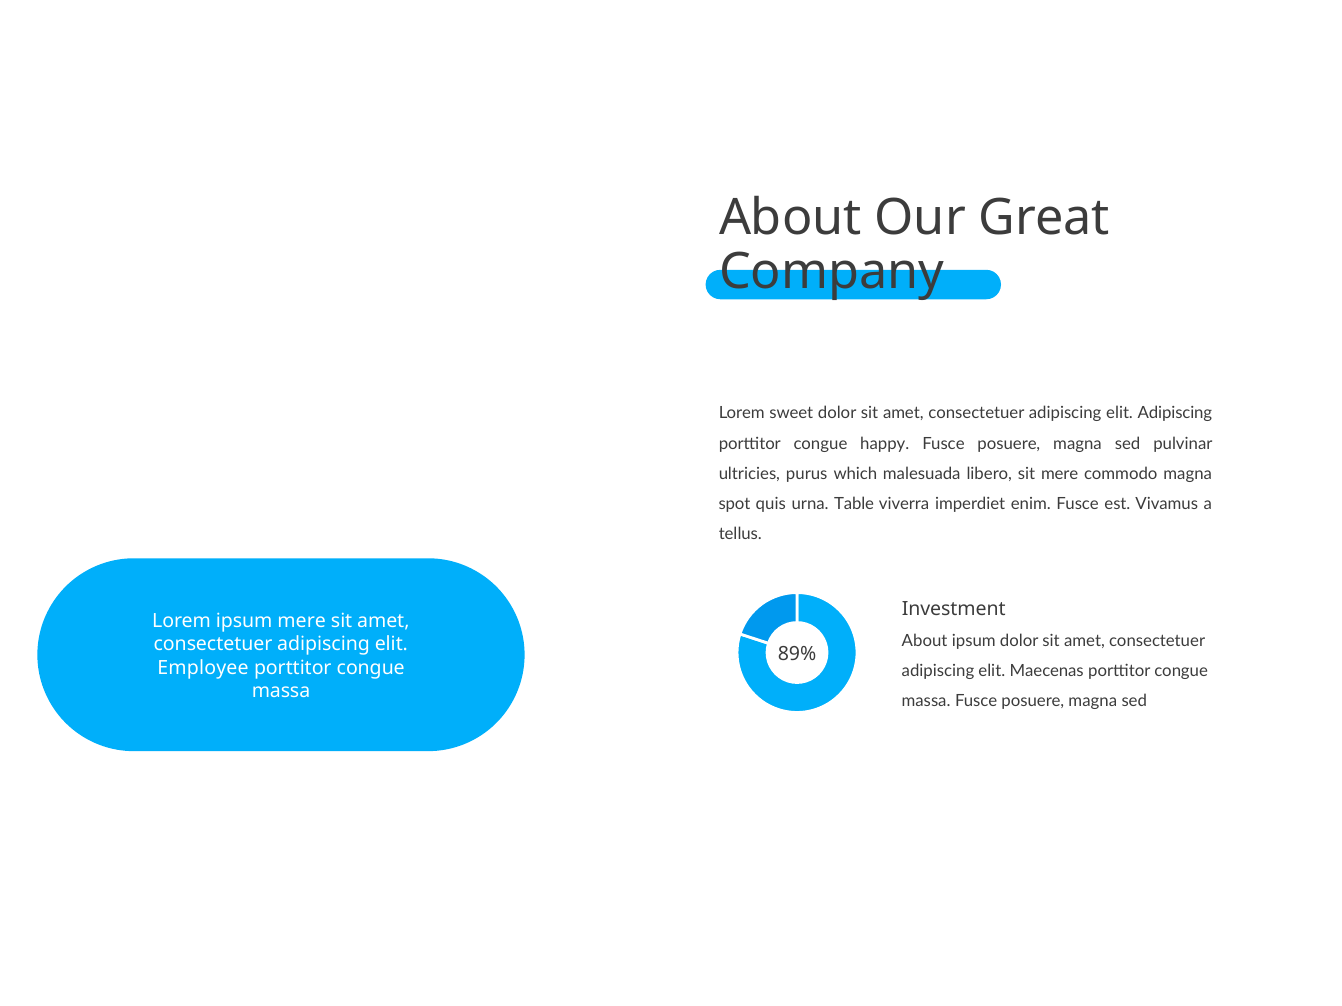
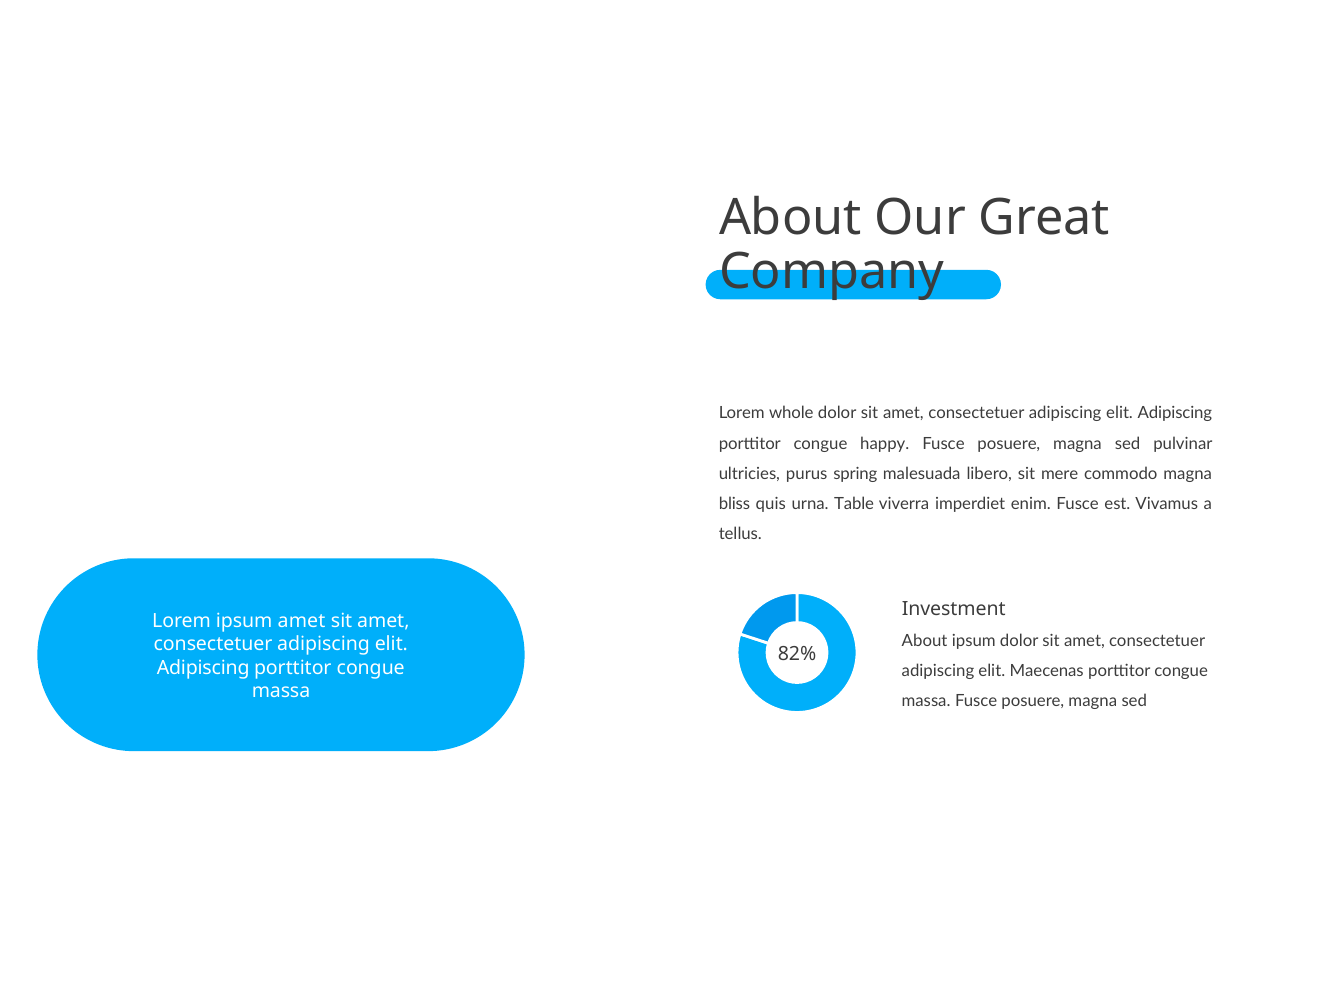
sweet: sweet -> whole (791, 413)
which: which -> spring (855, 474)
spot: spot -> bliss (734, 504)
ipsum mere: mere -> amet (302, 621)
89%: 89% -> 82% (797, 654)
Employee: Employee -> Adipiscing (203, 668)
